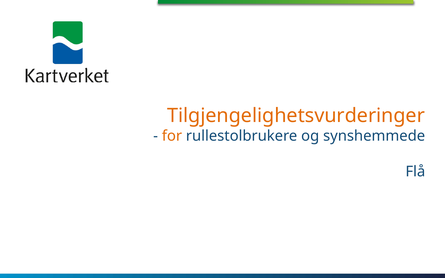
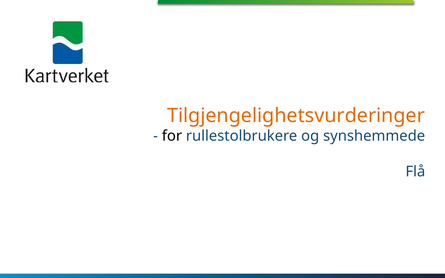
for colour: orange -> black (172, 136)
